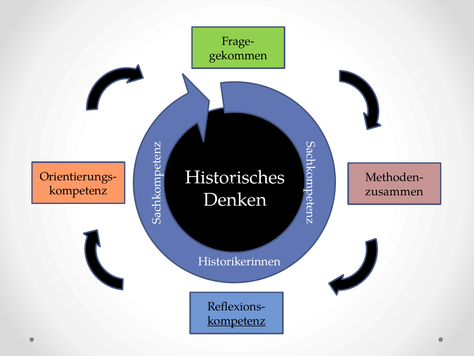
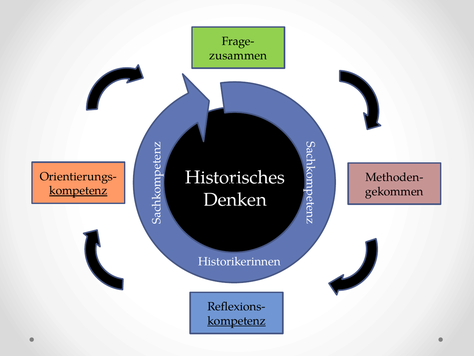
gekommen: gekommen -> zusammen (238, 55)
kompetenz underline: none -> present (78, 190)
zusammen: zusammen -> gekommen (394, 191)
